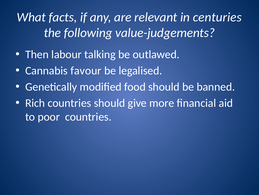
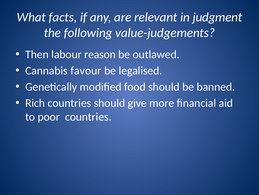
centuries: centuries -> judgment (217, 17)
talking: talking -> reason (100, 54)
